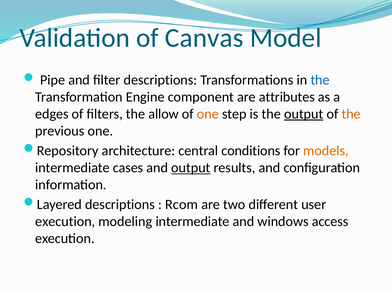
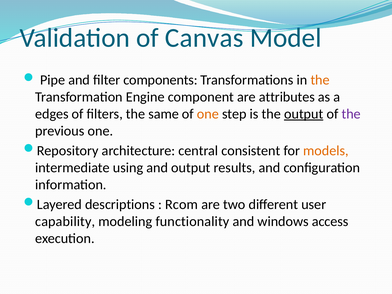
filter descriptions: descriptions -> components (160, 80)
the colour: blue -> orange (320, 80)
allow: allow -> same (164, 114)
the colour: orange -> purple (351, 114)
conditions: conditions -> consistent (251, 151)
cases: cases -> using (128, 168)
output underline: present -> none (191, 168)
execution: execution -> capability (65, 221)
modeling intermediate: intermediate -> functionality (192, 221)
